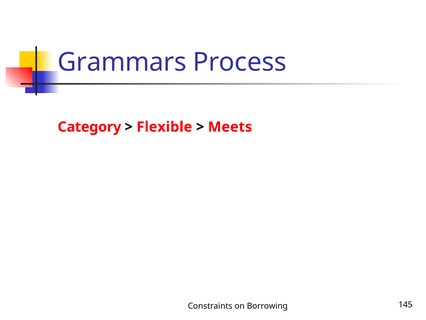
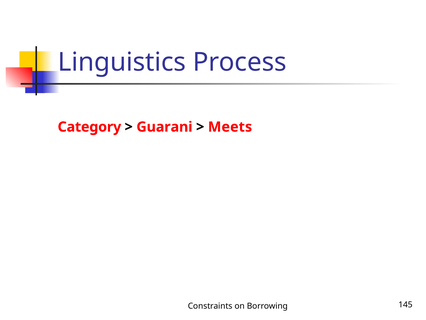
Grammars: Grammars -> Linguistics (122, 62)
Flexible: Flexible -> Guarani (164, 127)
